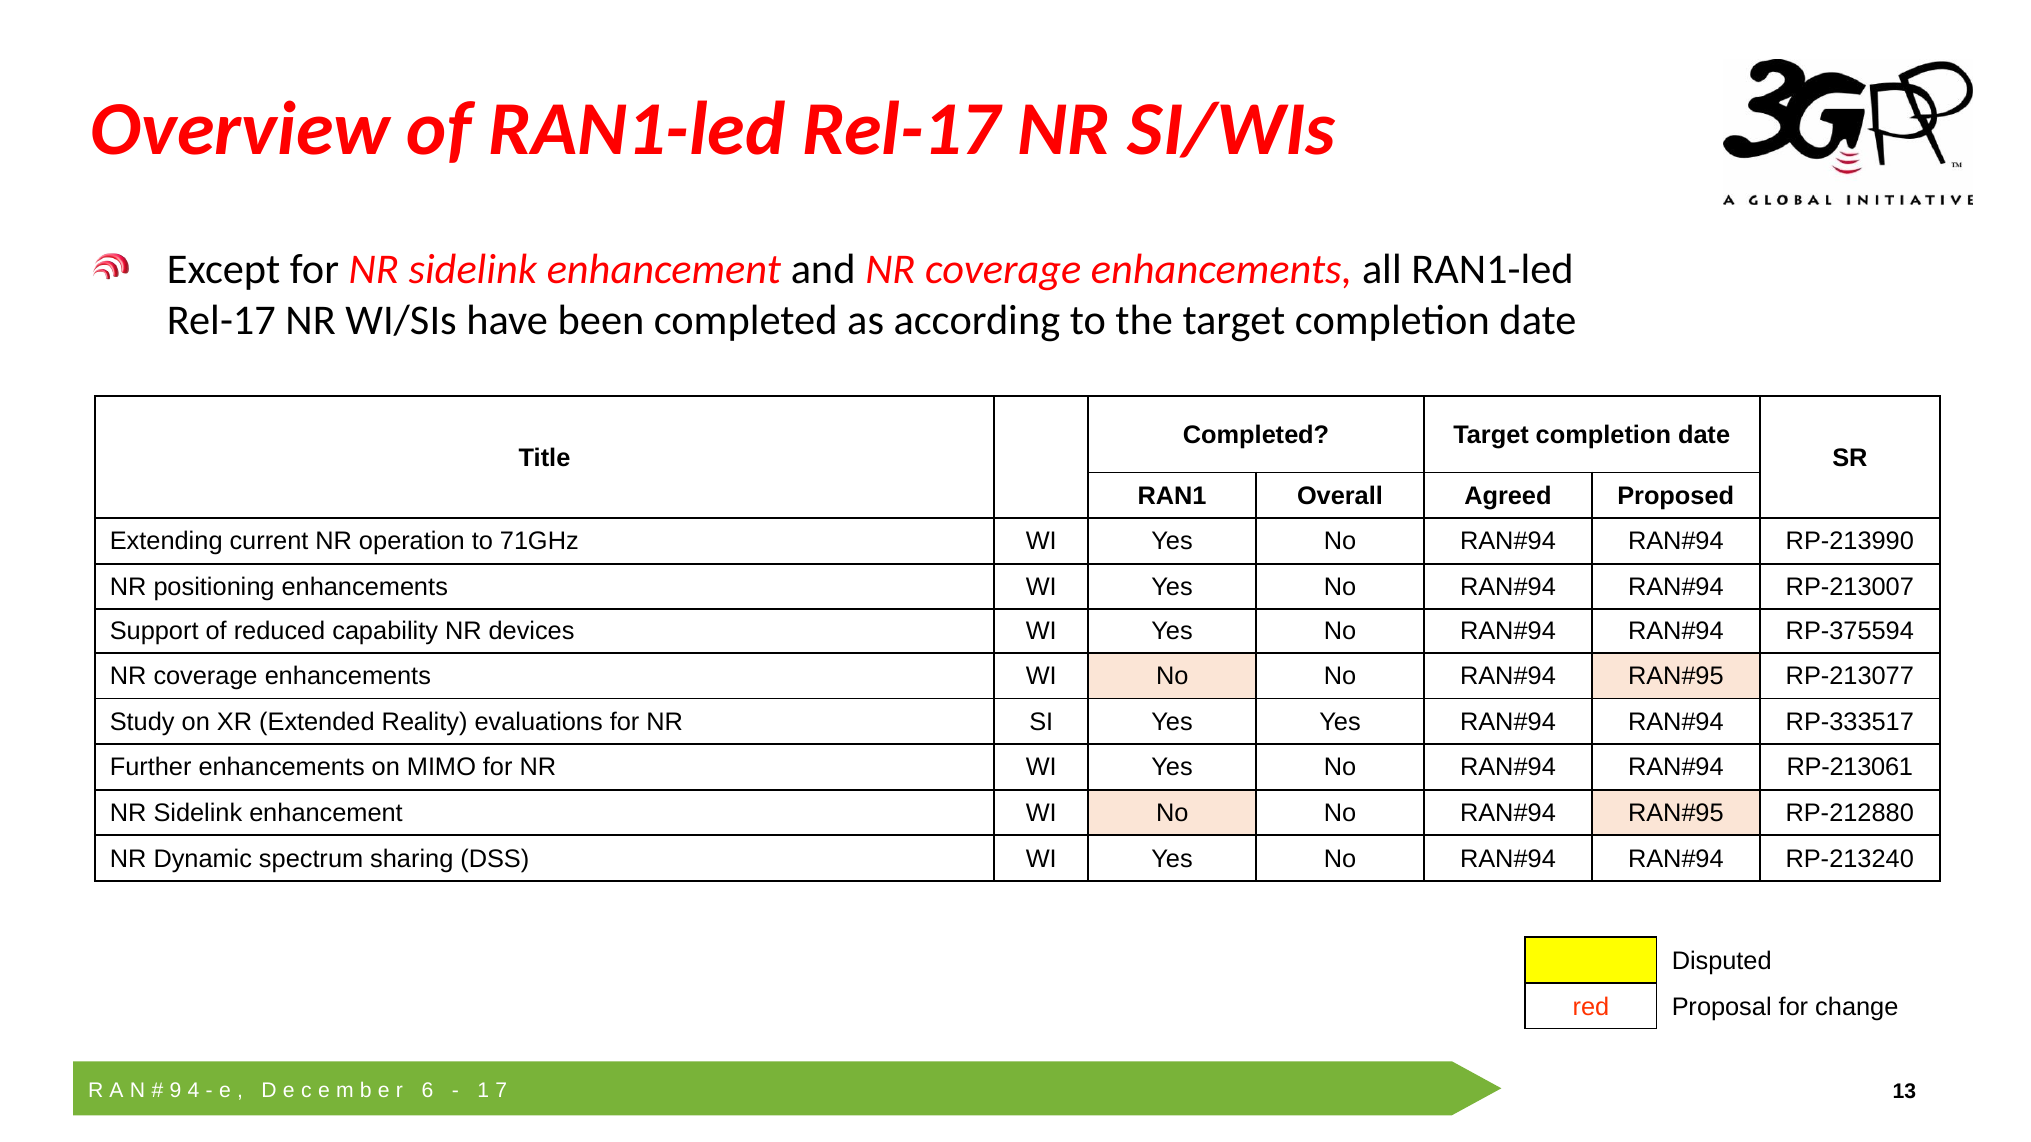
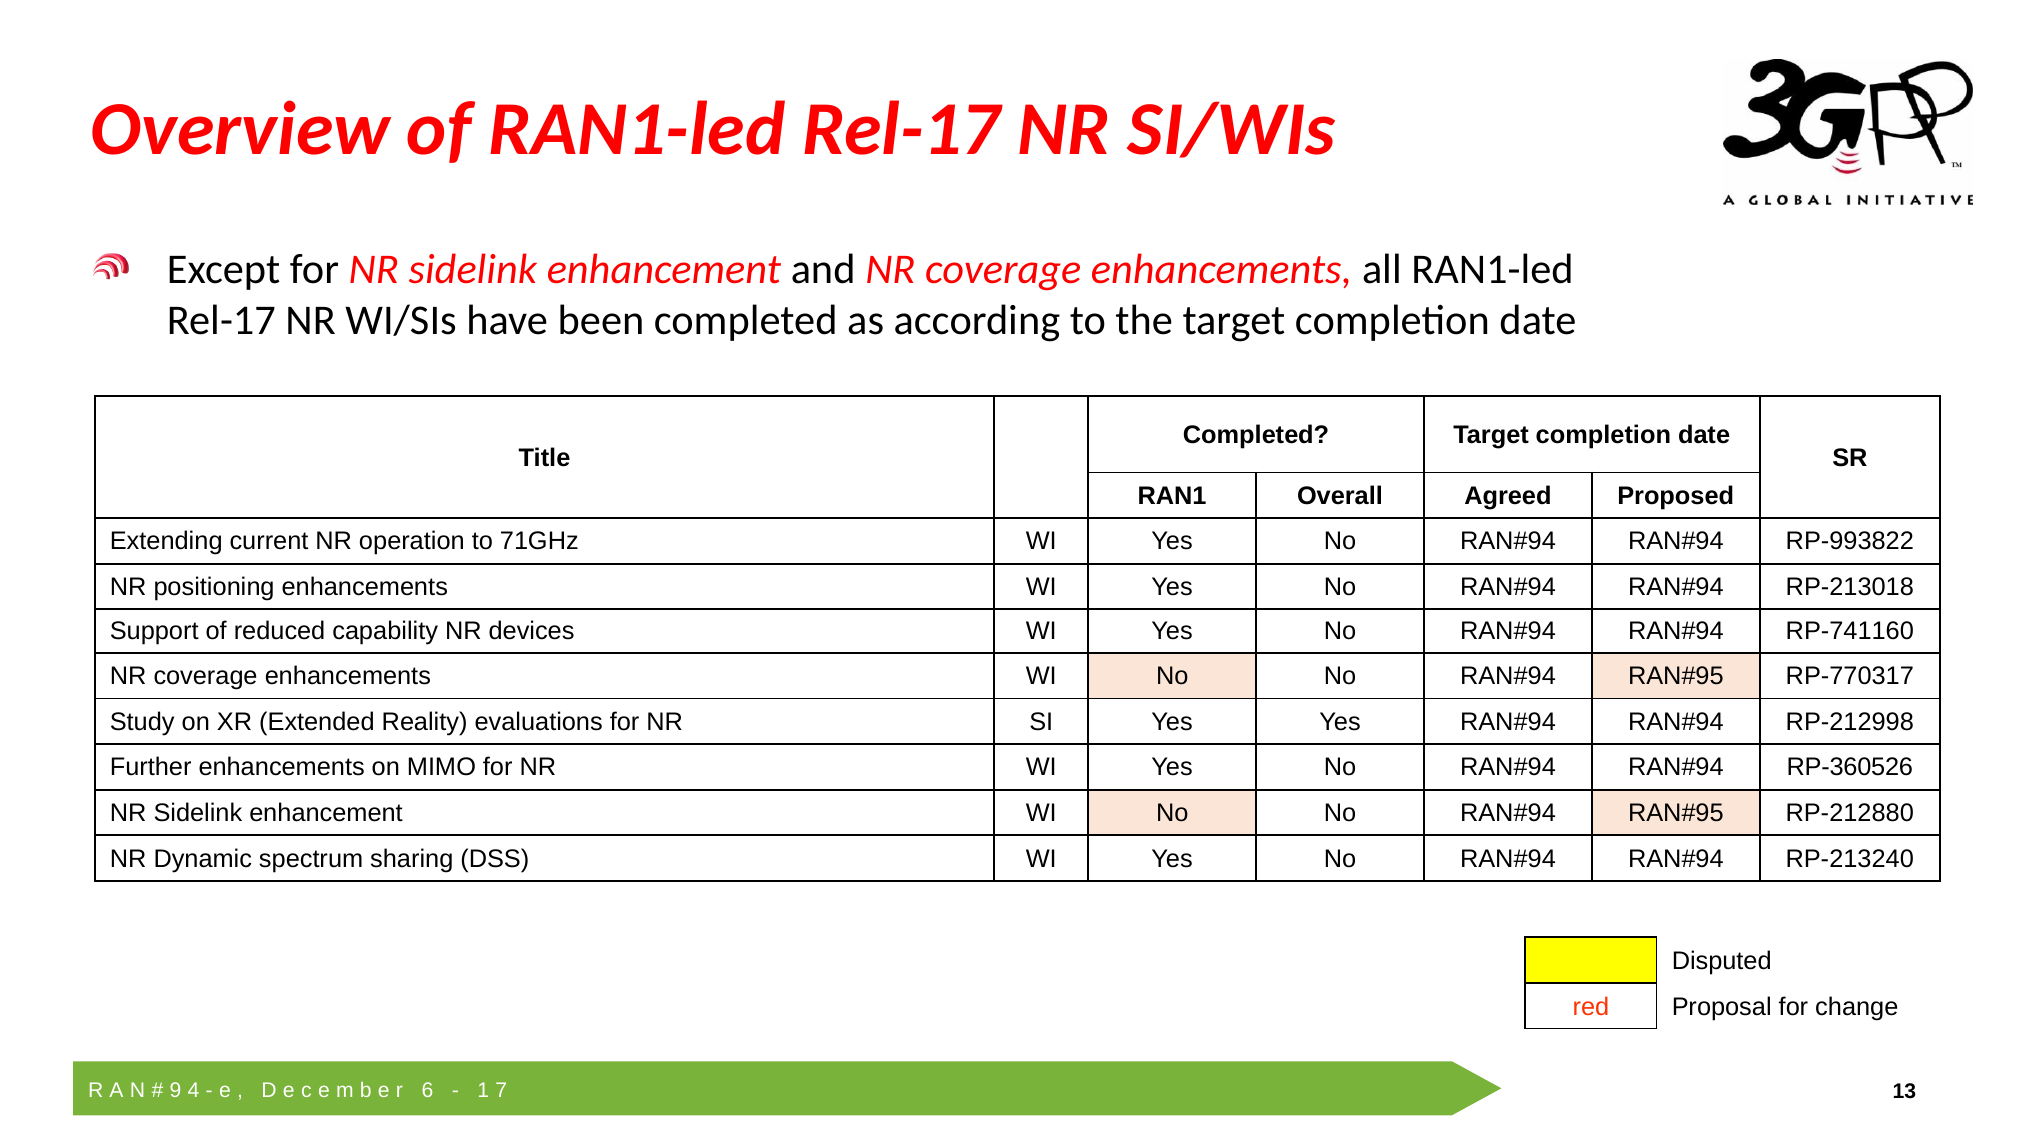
RP-213990: RP-213990 -> RP-993822 (1850, 542)
RP-213007: RP-213007 -> RP-213018 (1850, 587)
RP-375594: RP-375594 -> RP-741160 (1850, 632)
RP-213077: RP-213077 -> RP-770317 (1850, 676)
RP-333517: RP-333517 -> RP-212998 (1850, 722)
RP-213061: RP-213061 -> RP-360526 (1850, 768)
